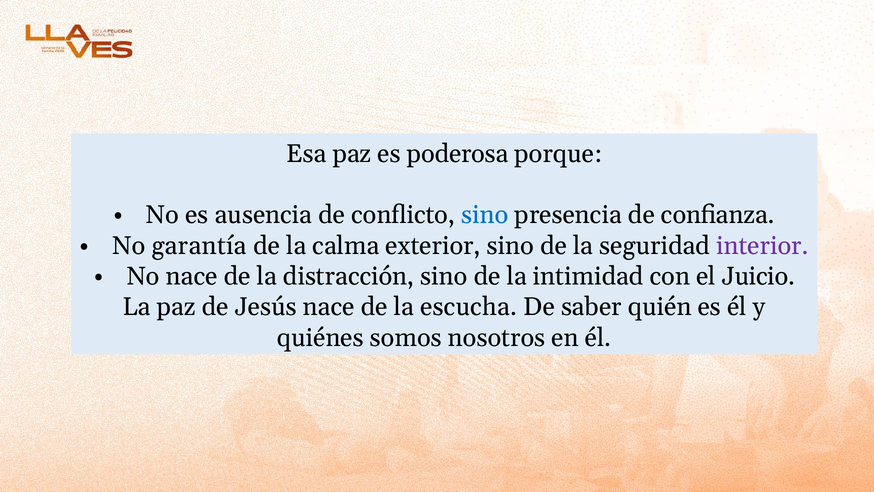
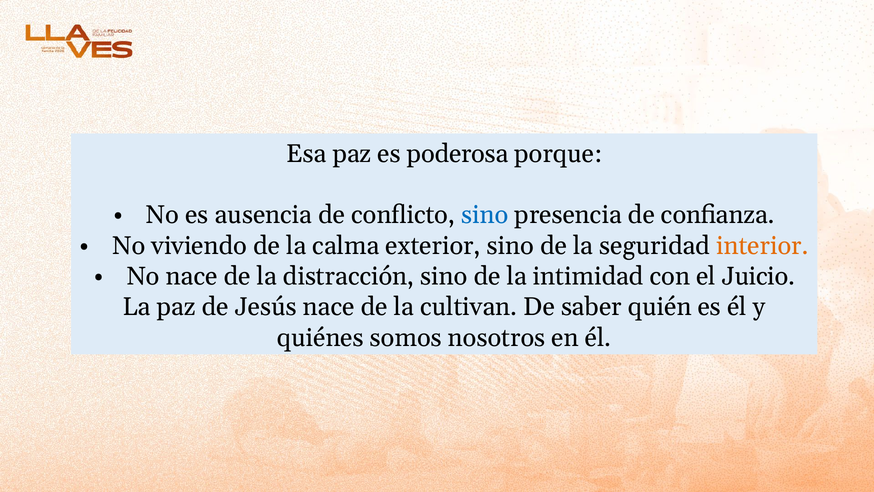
garantía: garantía -> viviendo (199, 245)
interior colour: purple -> orange (762, 245)
escucha: escucha -> cultivan (469, 307)
